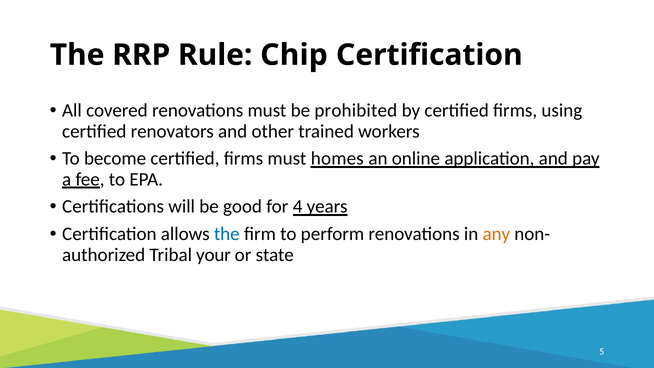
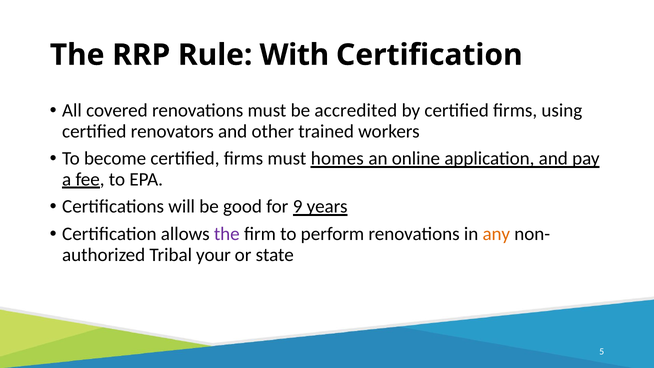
Chip: Chip -> With (294, 55)
prohibited: prohibited -> accredited (356, 111)
4: 4 -> 9 (298, 207)
the colour: blue -> purple (227, 234)
